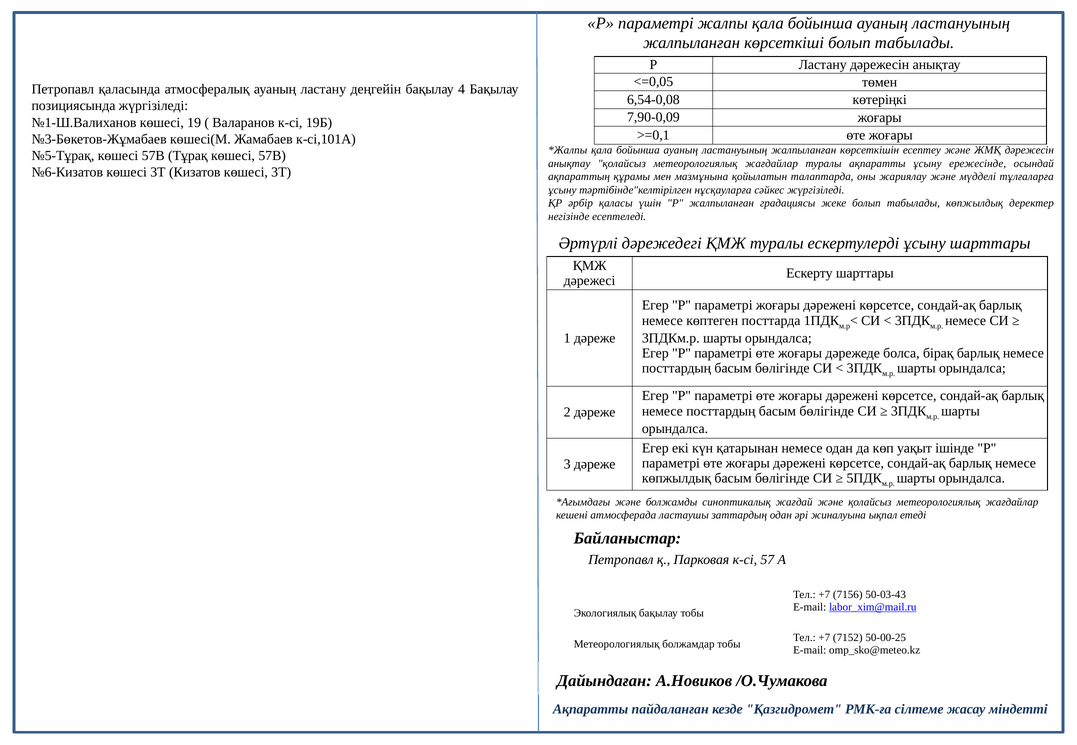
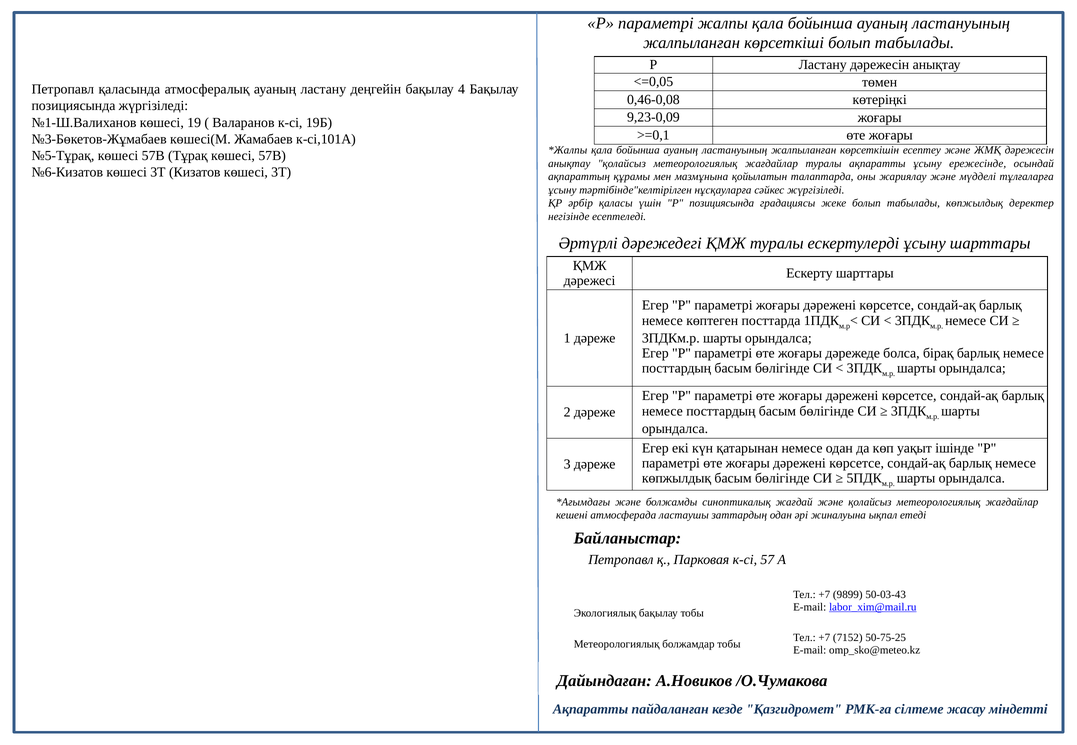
6,54-0,08: 6,54-0,08 -> 0,46-0,08 (653, 100)
7,90-0,09: 7,90-0,09 -> 9,23-0,09 (653, 117)
Р жалпыланған: жалпыланған -> позициясында (722, 203)
7156: 7156 -> 9899 (848, 595)
50-00-25: 50-00-25 -> 50-75-25 (886, 638)
